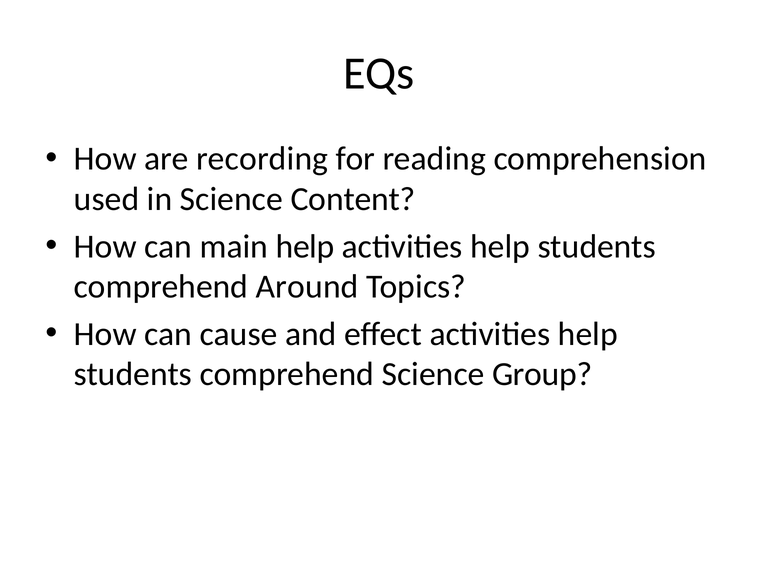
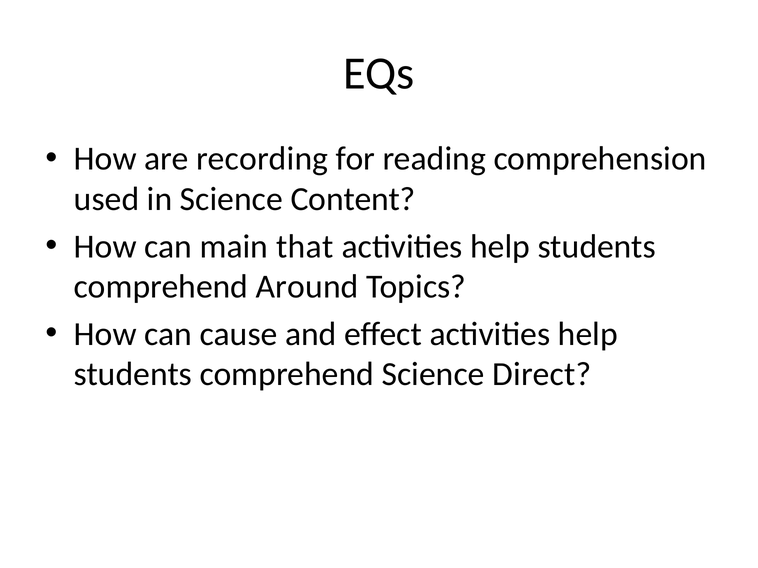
main help: help -> that (305, 247)
Group: Group -> Direct (542, 375)
